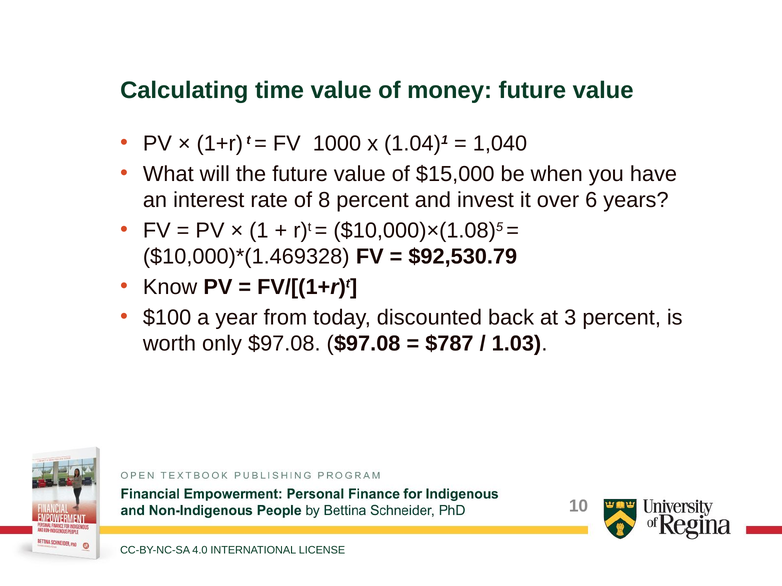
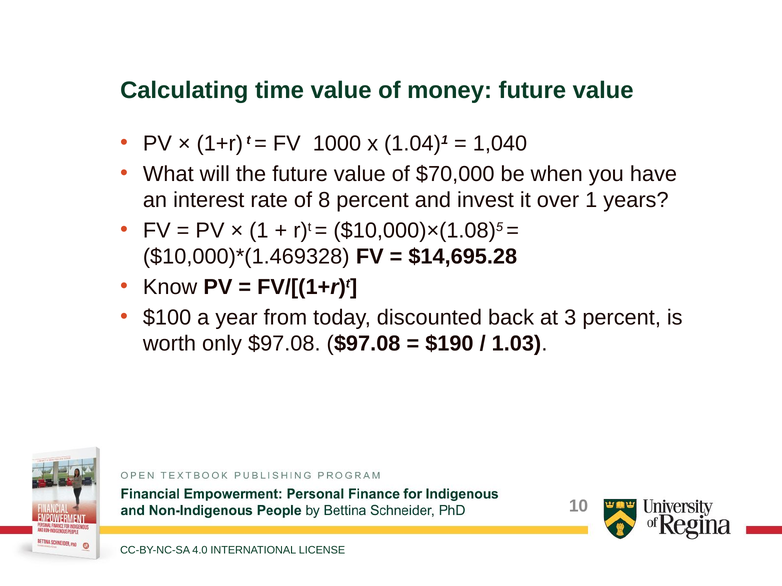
$15,000: $15,000 -> $70,000 (455, 174)
over 6: 6 -> 1 (591, 200)
$92,530.79: $92,530.79 -> $14,695.28 (463, 257)
$787: $787 -> $190 (449, 344)
